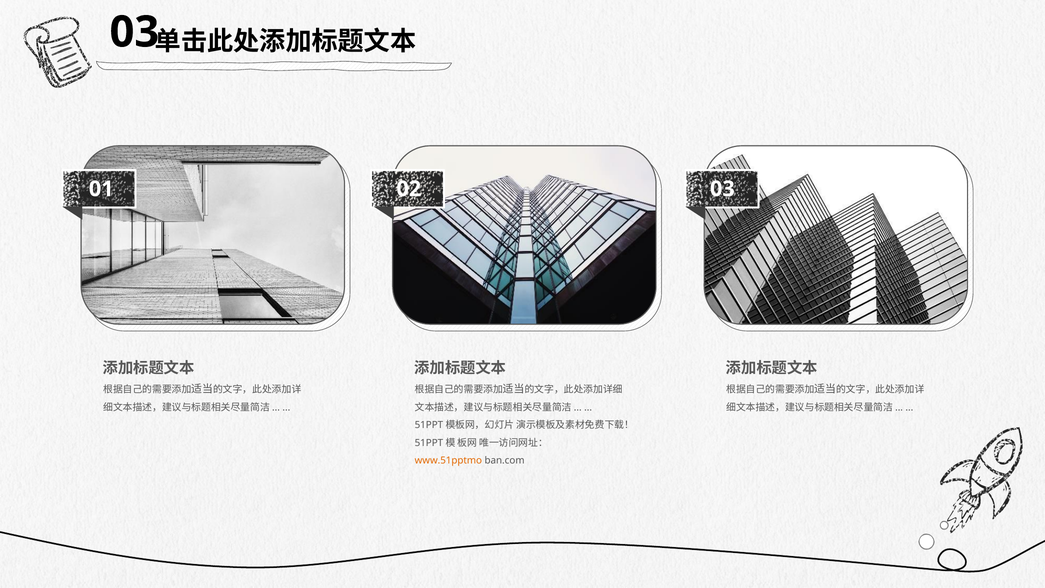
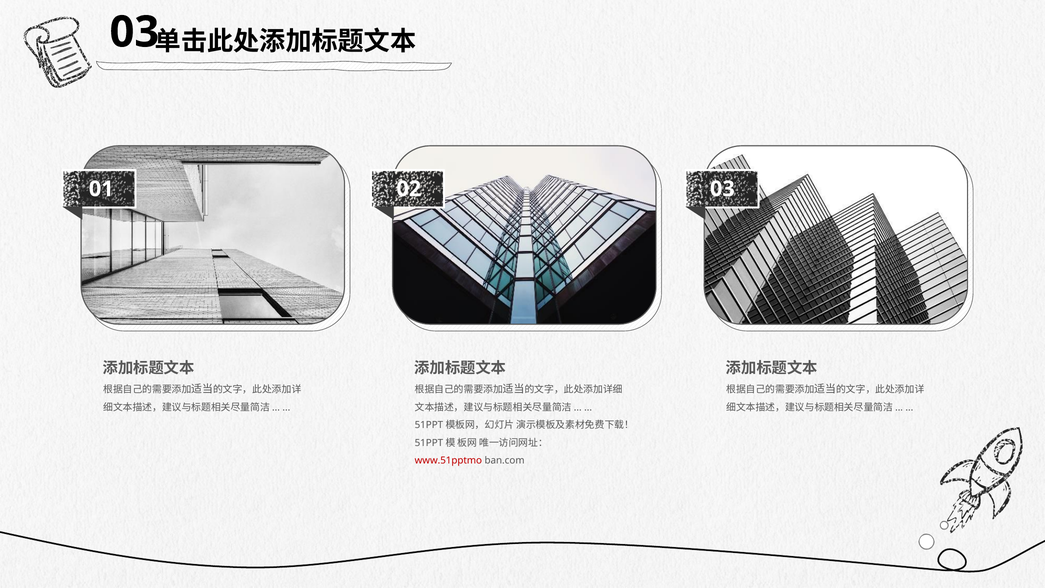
www.51pptmo colour: orange -> red (448, 460)
